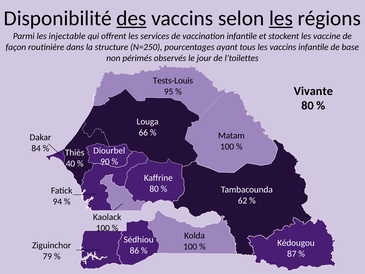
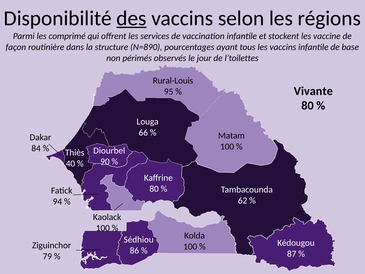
les underline: present -> none (281, 18)
injectable: injectable -> comprimé (67, 36)
N=250: N=250 -> N=890 (146, 47)
Tests-Louis: Tests-Louis -> Rural-Louis (173, 81)
